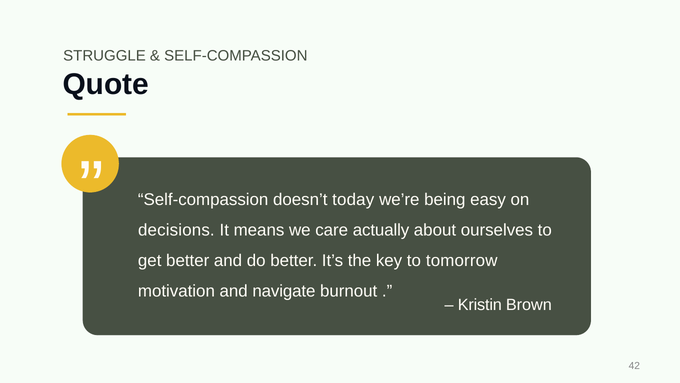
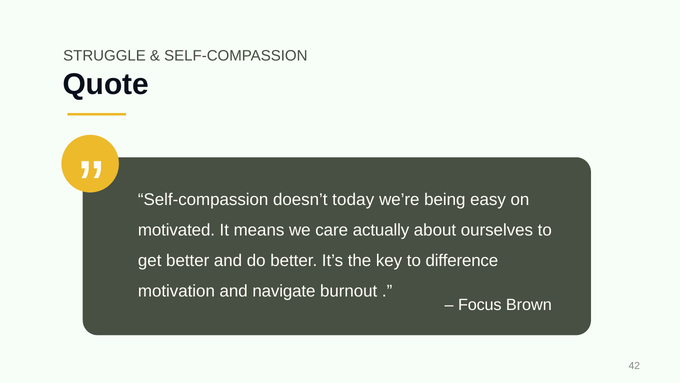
decisions: decisions -> motivated (176, 230)
tomorrow: tomorrow -> difference (462, 260)
Kristin: Kristin -> Focus (480, 305)
